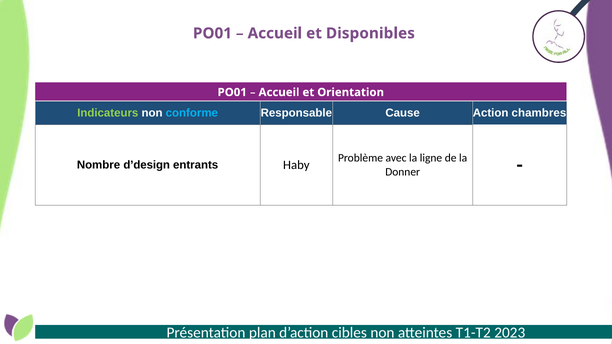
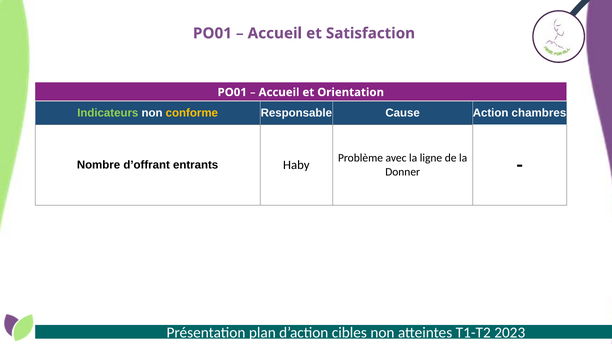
Disponibles: Disponibles -> Satisfaction (370, 33)
conforme colour: light blue -> yellow (192, 113)
d’design: d’design -> d’offrant (147, 165)
